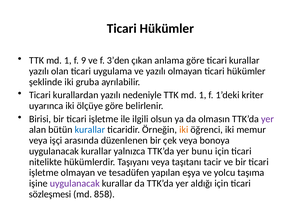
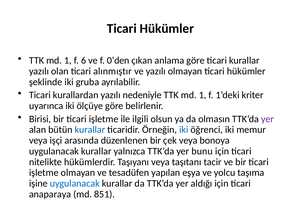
9: 9 -> 6 (84, 60)
3’den: 3’den -> 0’den (118, 60)
uygulama: uygulama -> alınmıştır (113, 71)
iki colour: orange -> blue (184, 129)
uygulanacak colour: purple -> blue (75, 183)
sözleşmesi: sözleşmesi -> anaparaya (50, 194)
858: 858 -> 851 (104, 194)
